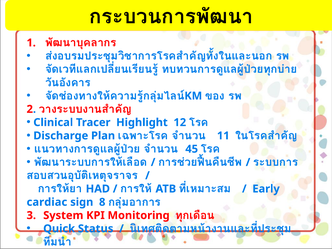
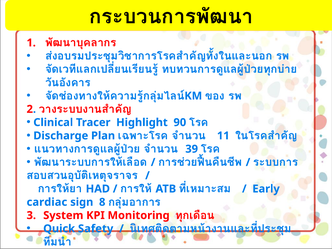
12: 12 -> 90 (180, 122)
45: 45 -> 39 (192, 149)
Status: Status -> Safety (96, 229)
